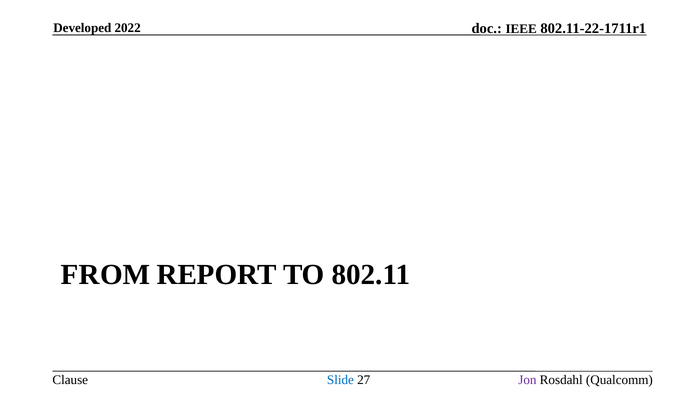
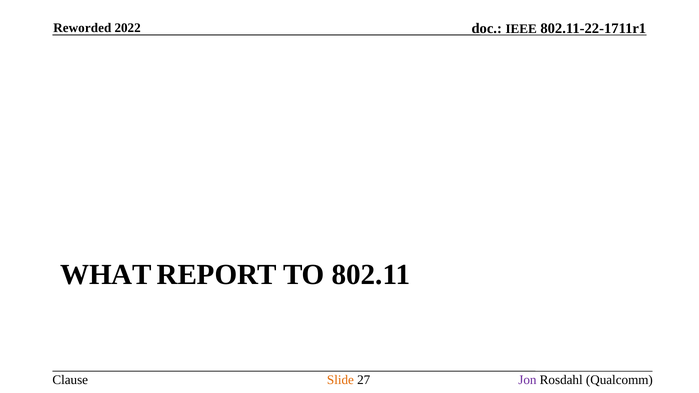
Developed: Developed -> Reworded (82, 28)
FROM: FROM -> WHAT (106, 275)
Slide colour: blue -> orange (340, 380)
